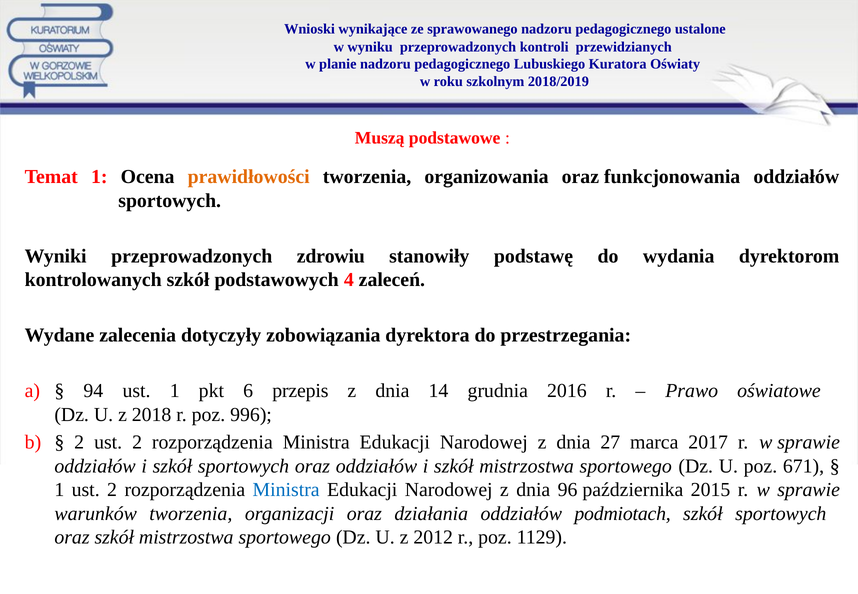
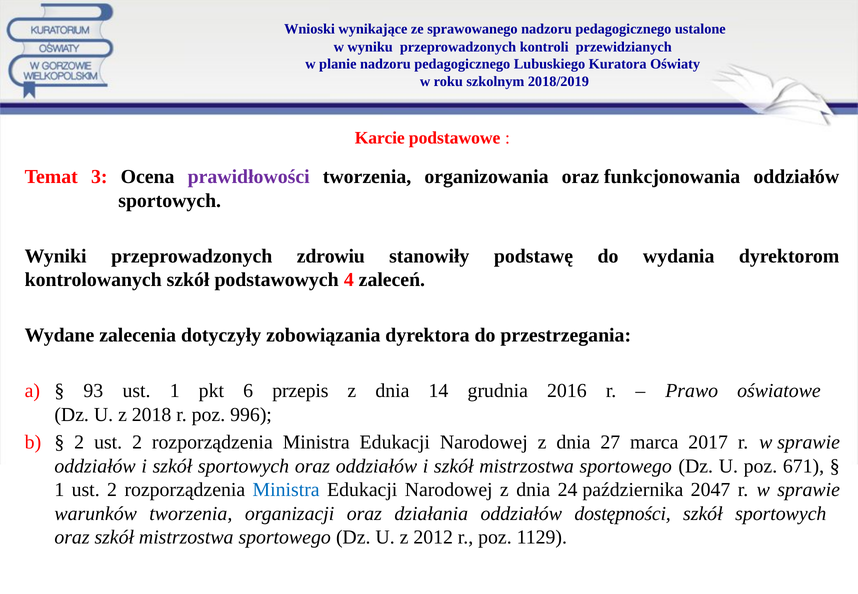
Muszą: Muszą -> Karcie (380, 138)
Temat 1: 1 -> 3 (99, 177)
prawidłowości colour: orange -> purple (249, 177)
94: 94 -> 93 (93, 391)
96: 96 -> 24 (568, 490)
2015: 2015 -> 2047 (711, 490)
podmiotach: podmiotach -> dostępności (623, 513)
